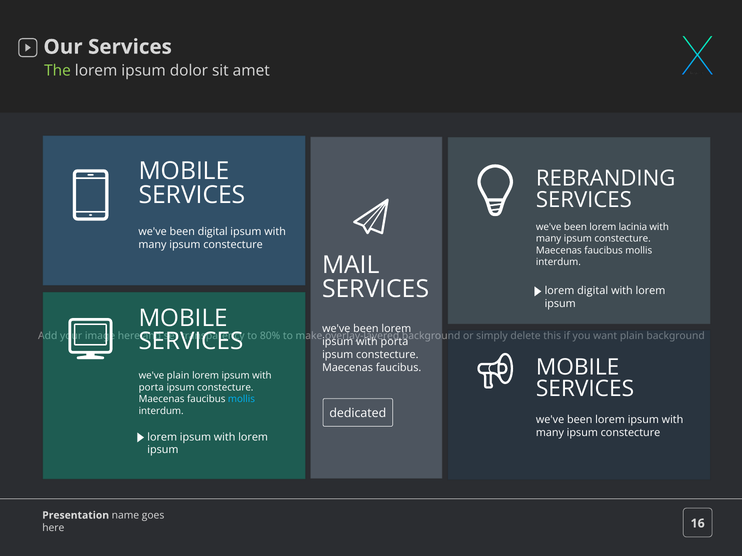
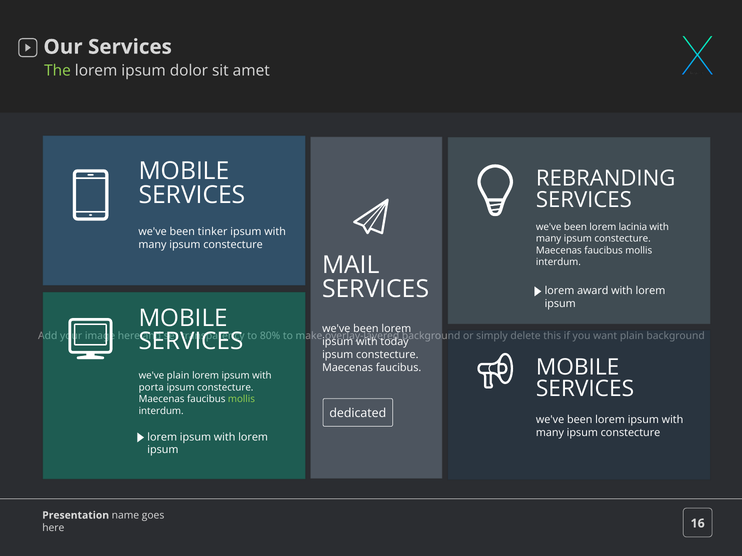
been digital: digital -> tinker (213, 232)
lorem digital: digital -> award (593, 291)
porta: porta -> today (395, 342)
mollis colour: light blue -> light green (241, 399)
